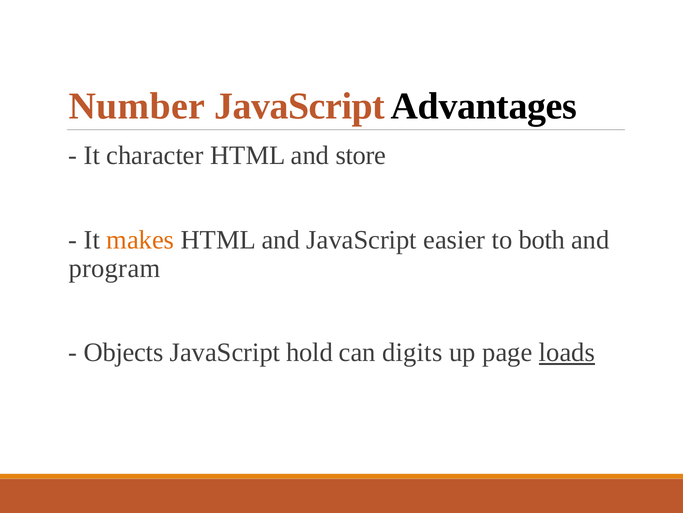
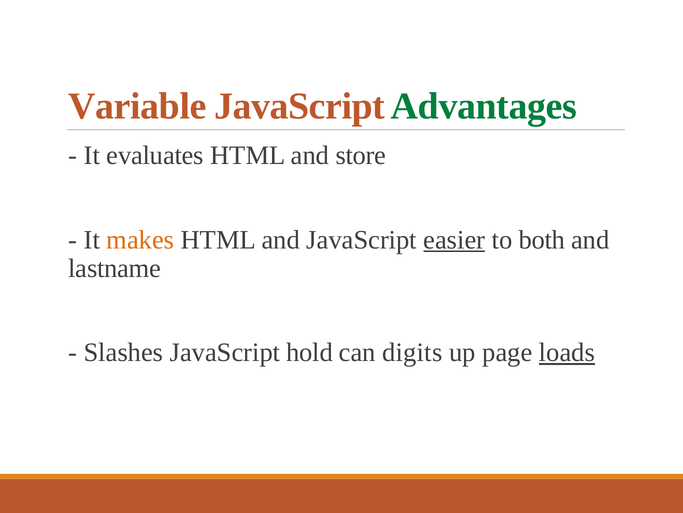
Number: Number -> Variable (137, 106)
Advantages colour: black -> green (484, 106)
character: character -> evaluates (155, 155)
easier underline: none -> present (454, 239)
program: program -> lastname (115, 268)
Objects: Objects -> Slashes (123, 352)
